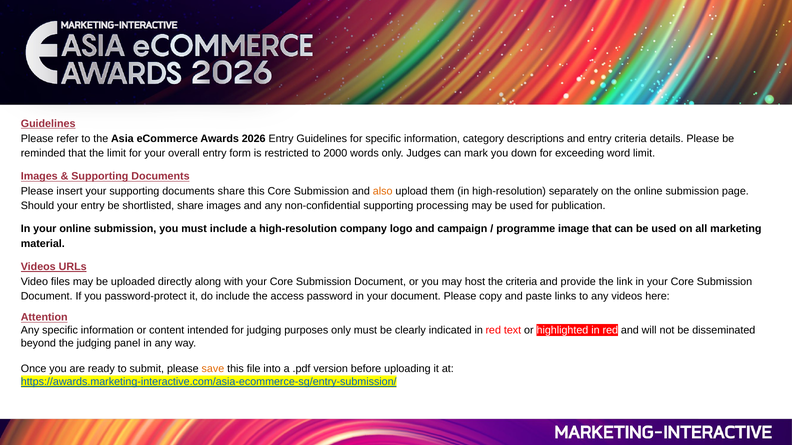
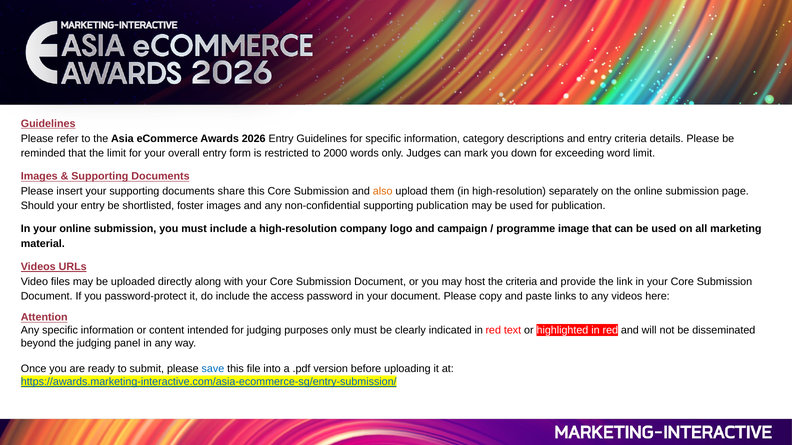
shortlisted share: share -> foster (190, 206)
supporting processing: processing -> publication (442, 206)
save colour: orange -> blue (213, 369)
